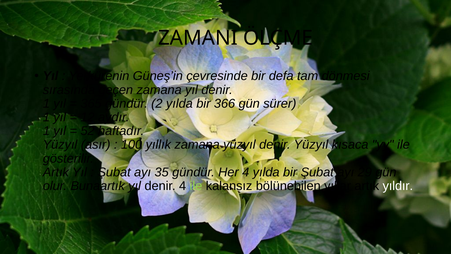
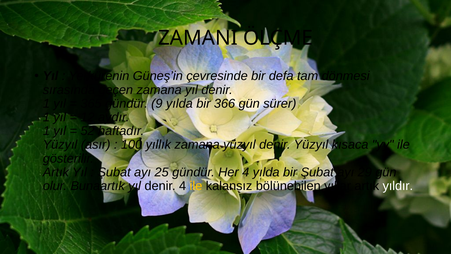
2: 2 -> 9 (157, 103)
35: 35 -> 25 (162, 172)
ile colour: light green -> yellow (196, 186)
